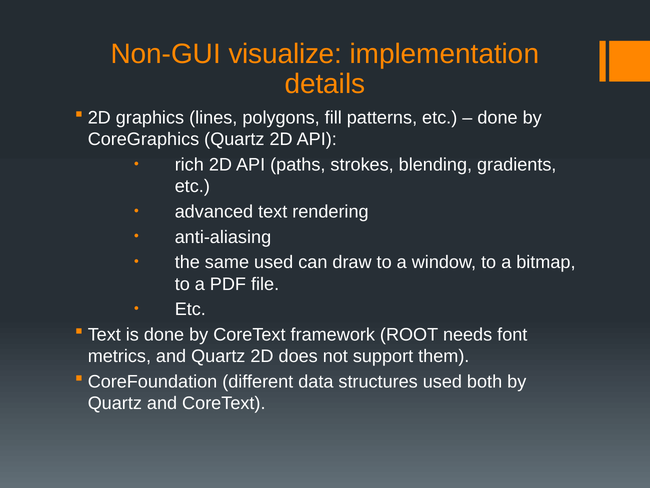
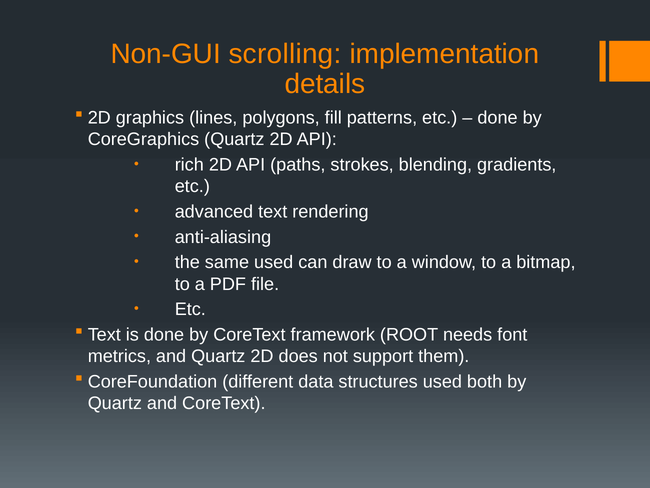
visualize: visualize -> scrolling (285, 54)
